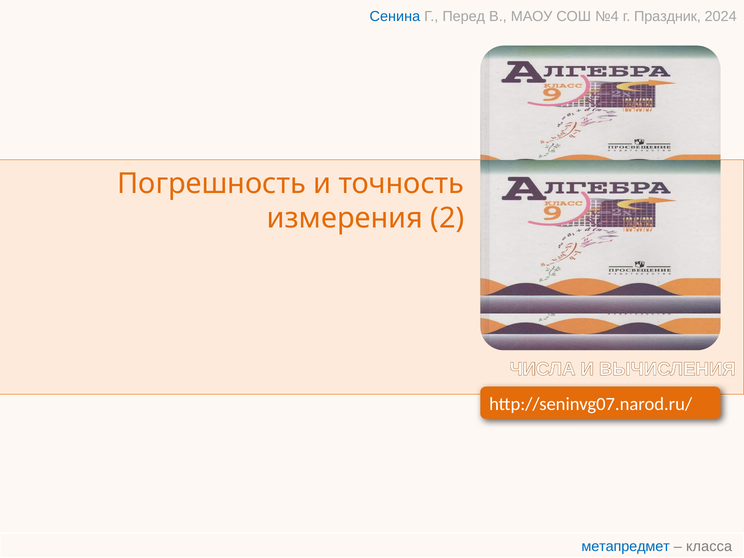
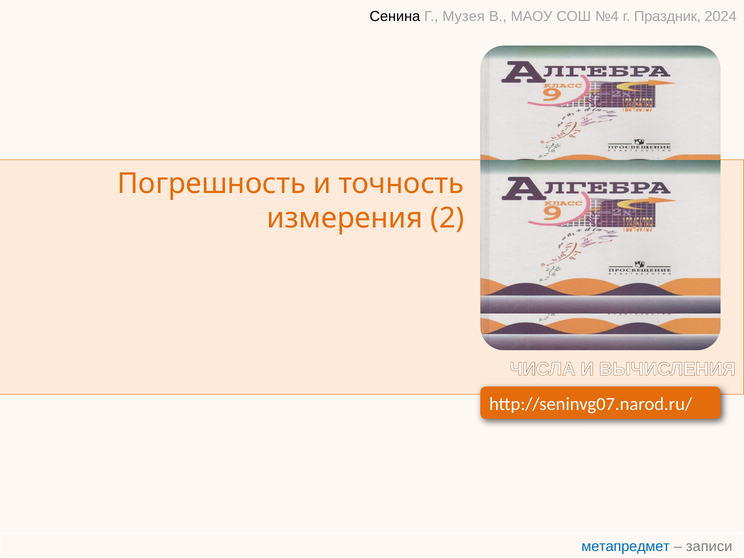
Сенина colour: blue -> black (395, 16)
Перед: Перед -> Музея (464, 16)
класса: класса -> записи (709, 546)
